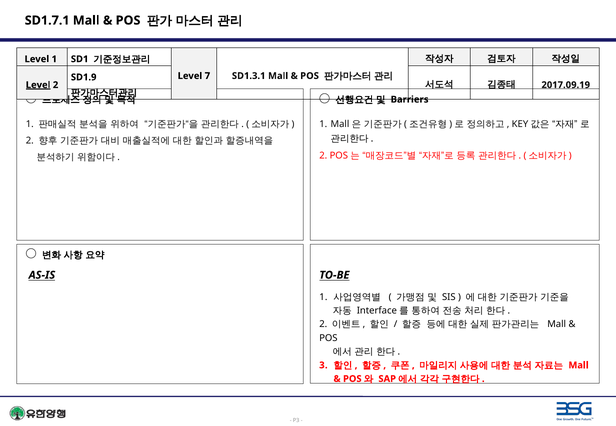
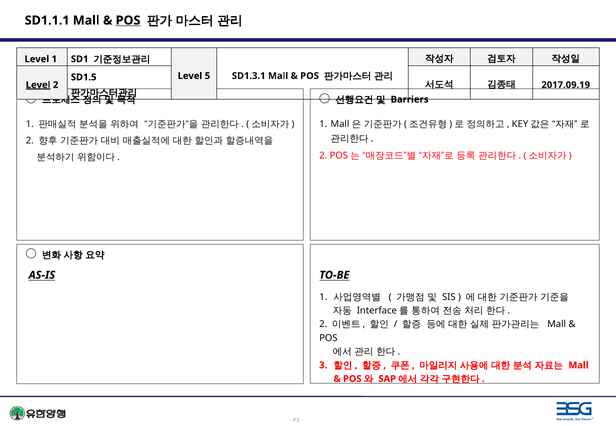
SD1.7.1: SD1.7.1 -> SD1.1.1 (47, 20)
POS underline: none -> present (128, 20)
7: 7 -> 5 (207, 76)
SD1.9: SD1.9 -> SD1.5 (84, 77)
